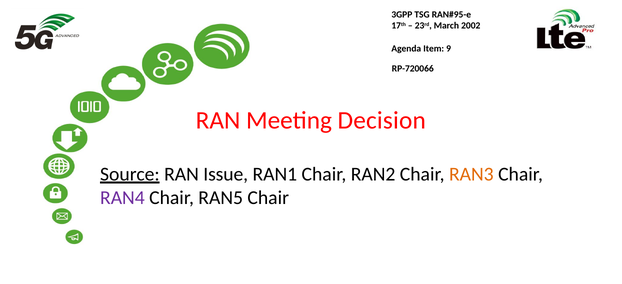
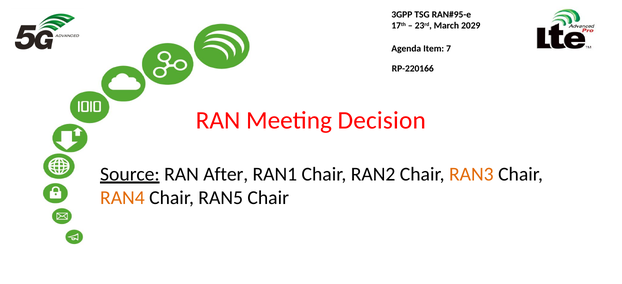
2002: 2002 -> 2029 (471, 26)
9: 9 -> 7 (449, 49)
RP-720066: RP-720066 -> RP-220166 (413, 69)
Issue: Issue -> After (226, 174)
RAN4 colour: purple -> orange (122, 198)
